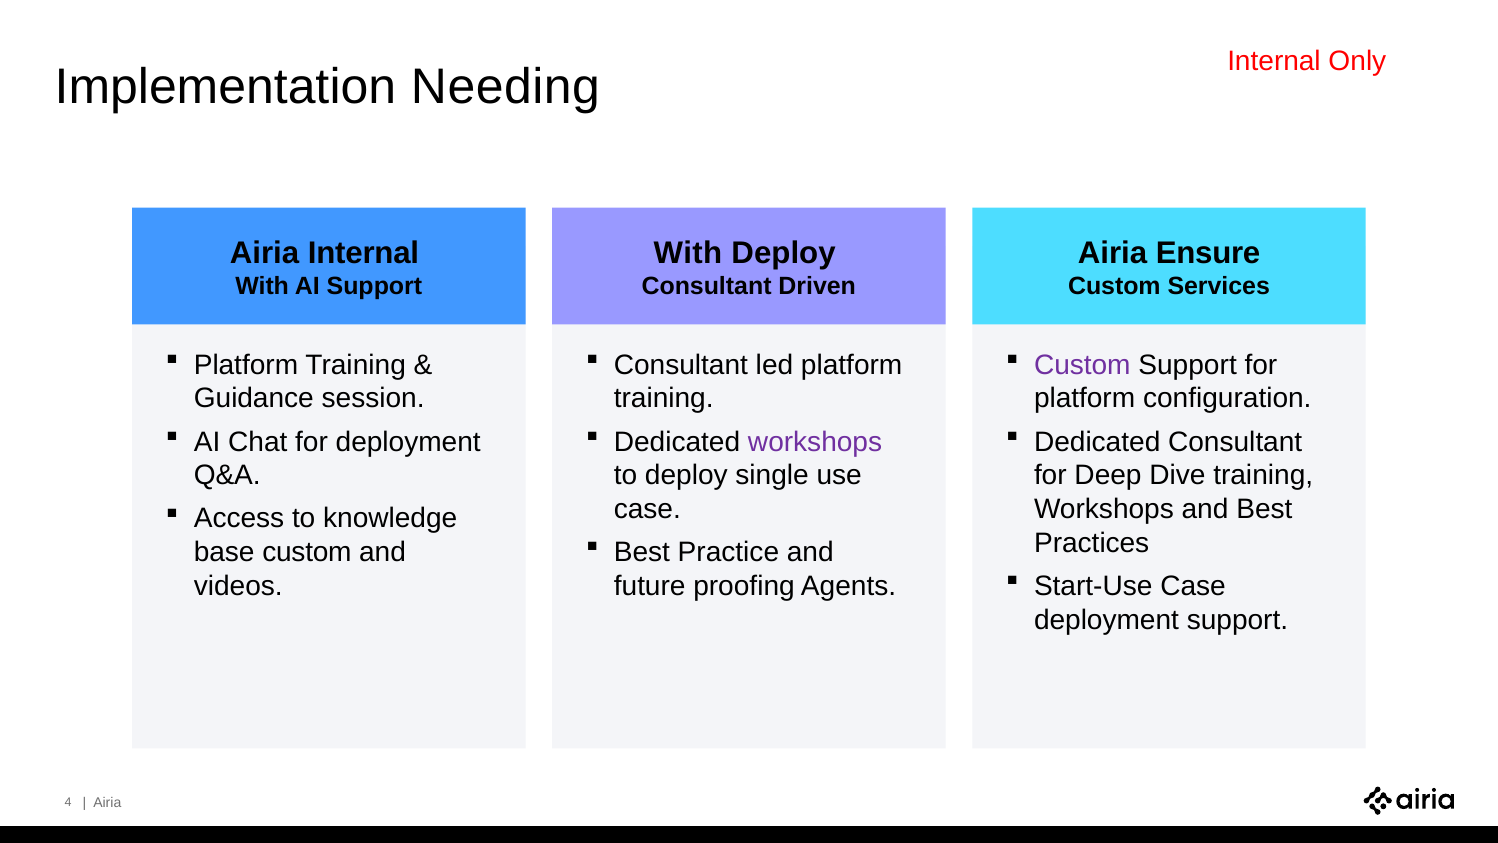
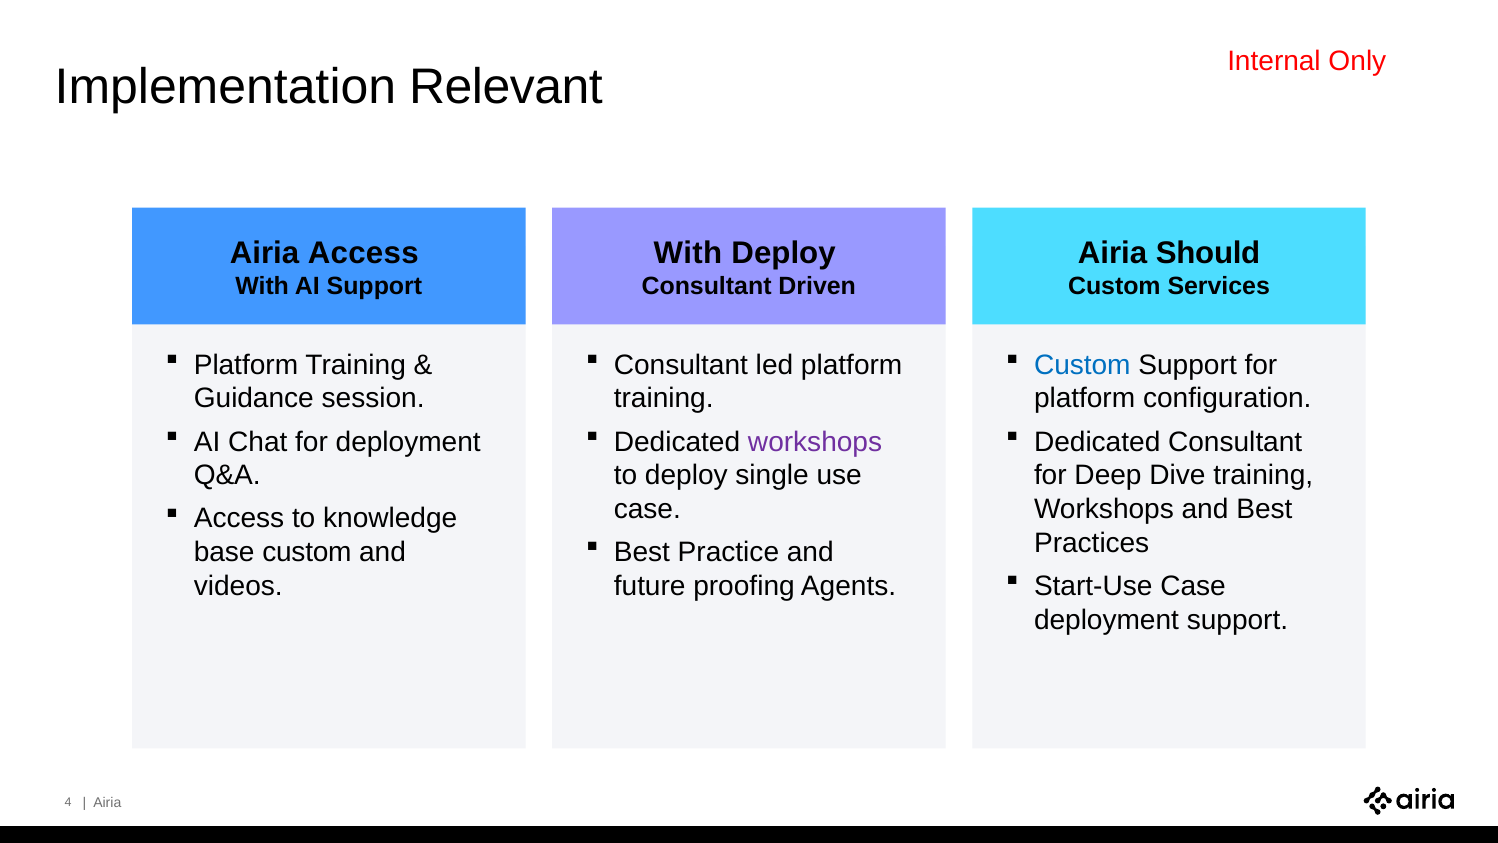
Needing: Needing -> Relevant (506, 87)
Airia Internal: Internal -> Access (363, 253)
Ensure: Ensure -> Should (1208, 253)
Custom colour: purple -> blue (1082, 365)
